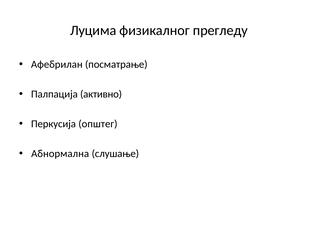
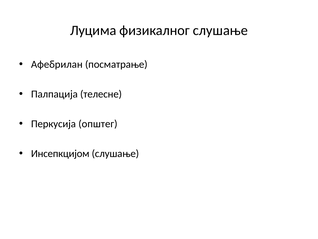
физикалног прегледу: прегледу -> слушање (220, 30)
активно: активно -> телесне (101, 94)
Абнормална: Абнормална -> Инсепкцијом (60, 153)
